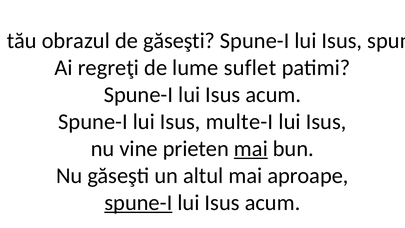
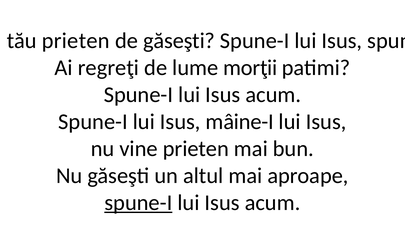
tău obrazul: obrazul -> prieten (76, 41)
suflet: suflet -> morţii (250, 68)
multe-I: multe-I -> mâine-I (240, 122)
mai underline: present -> none (251, 149)
